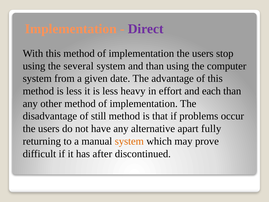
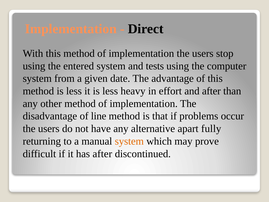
Direct colour: purple -> black (146, 29)
several: several -> entered (79, 66)
and than: than -> tests (155, 66)
and each: each -> after (211, 91)
still: still -> line (99, 116)
